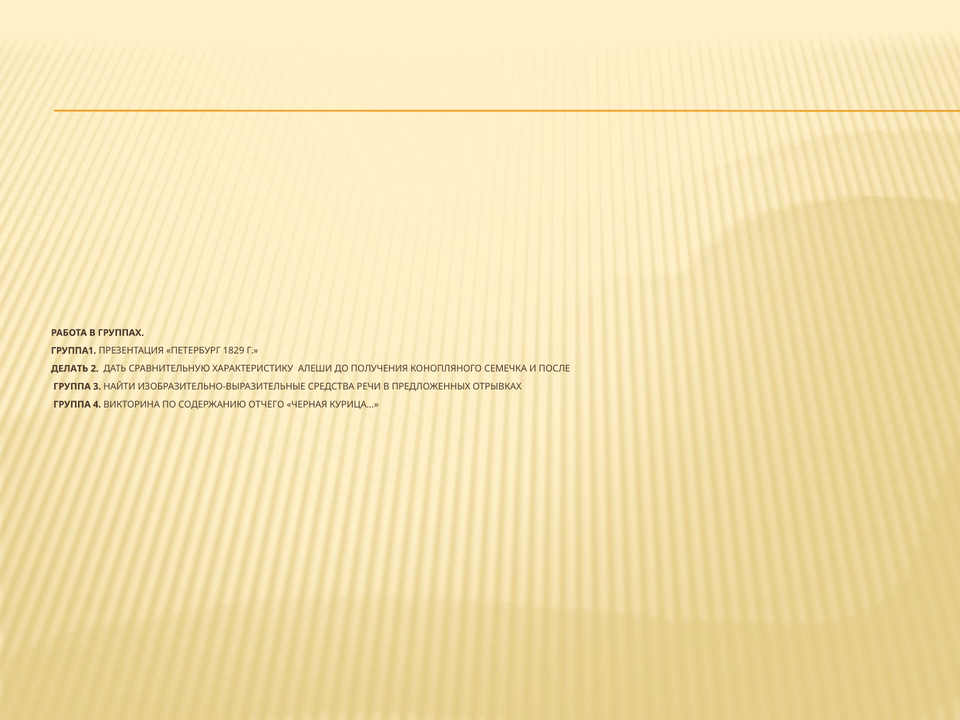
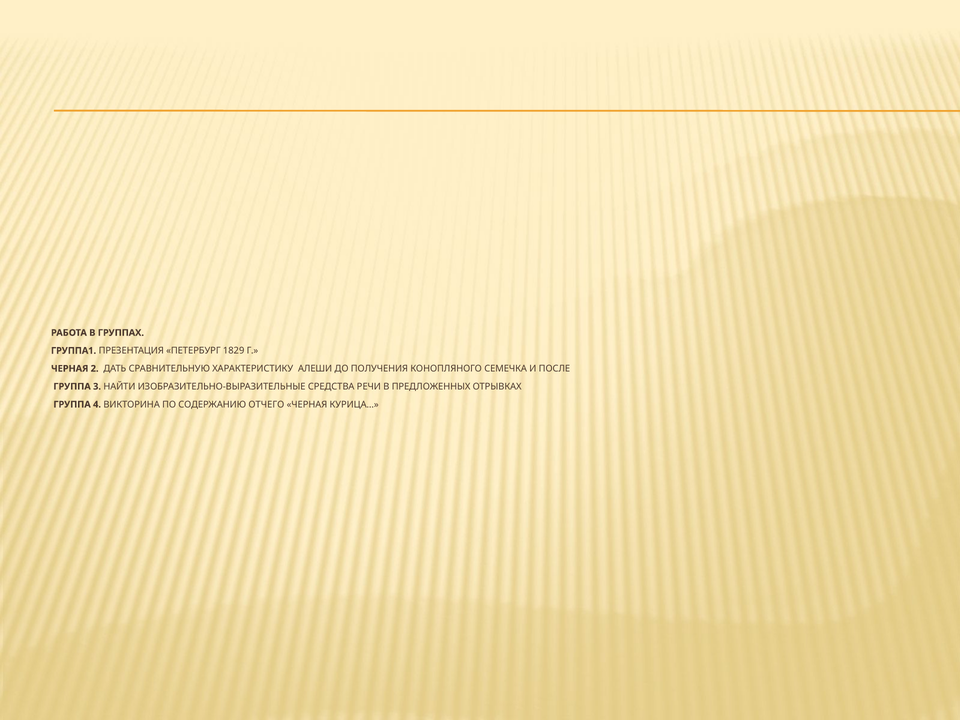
ДЕЛАТЬ: ДЕЛАТЬ -> ЧЕРНАЯ (70, 369)
